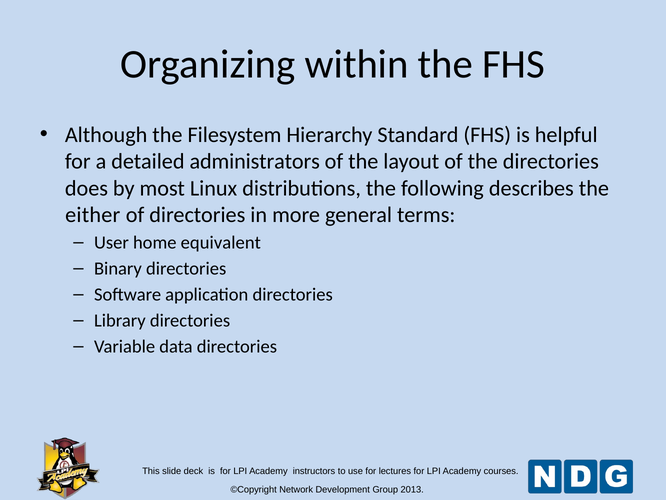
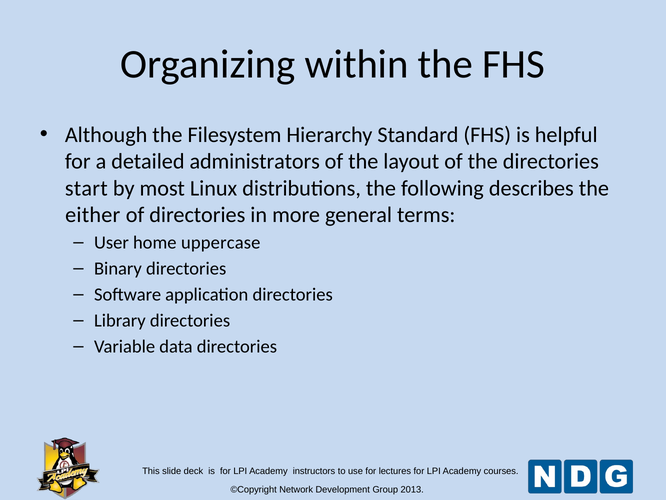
does: does -> start (86, 188)
equivalent: equivalent -> uppercase (221, 243)
